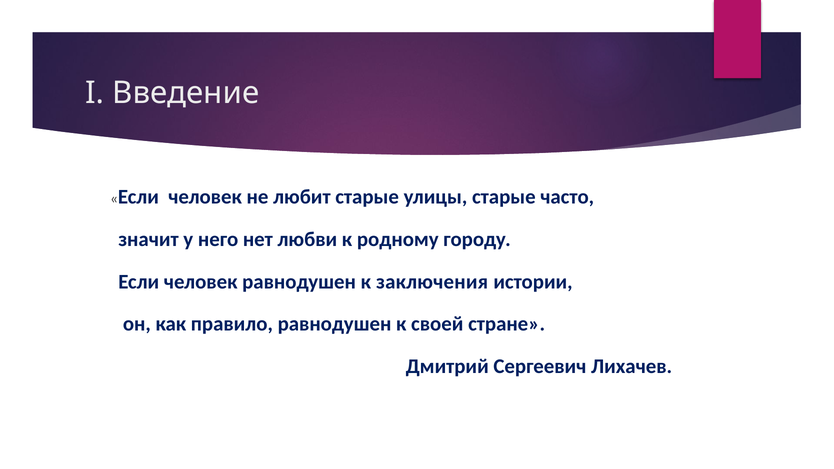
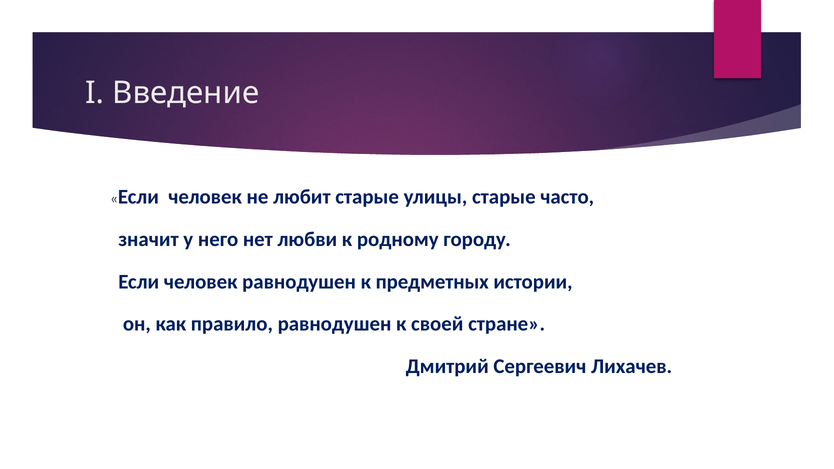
заключения: заключения -> предметных (432, 282)
